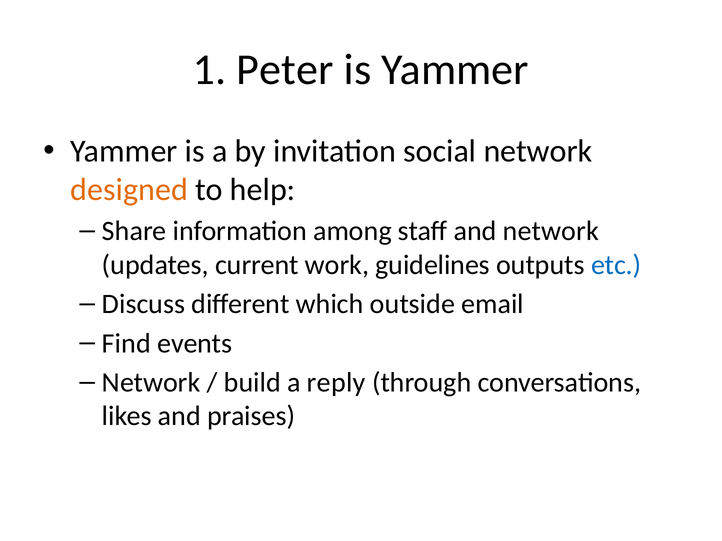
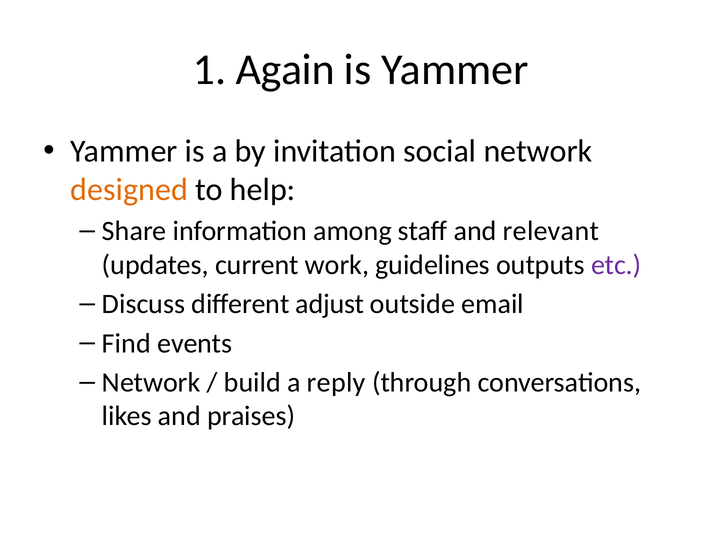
Peter: Peter -> Again (285, 70)
and network: network -> relevant (551, 231)
etc colour: blue -> purple (616, 265)
which: which -> adjust (330, 304)
